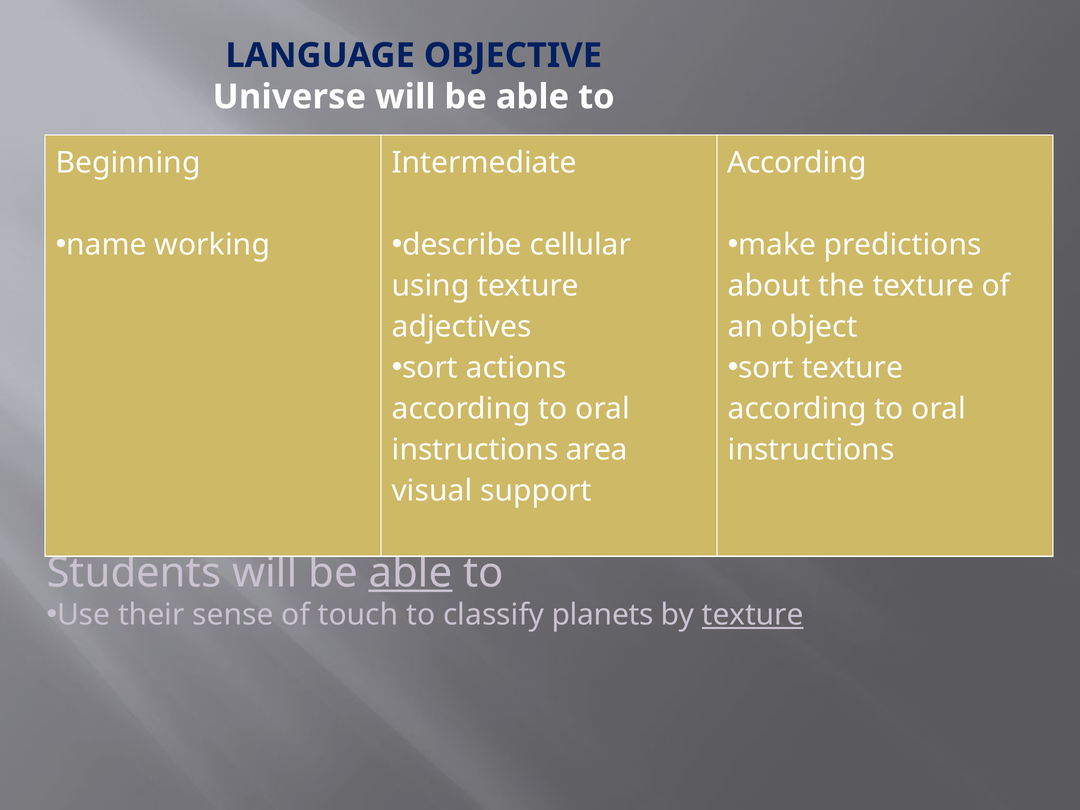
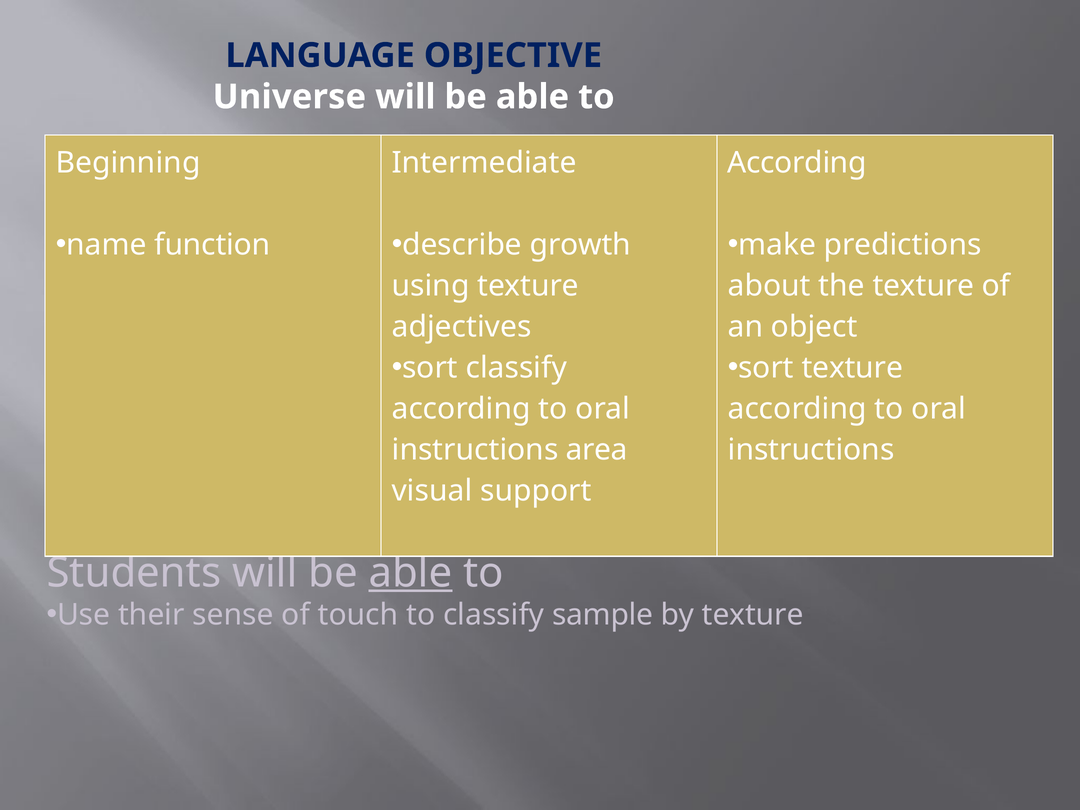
working: working -> function (212, 245)
cellular: cellular -> growth (580, 245)
sort actions: actions -> classify (516, 368)
planets: planets -> sample (603, 615)
texture underline: present -> none (753, 615)
